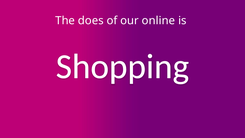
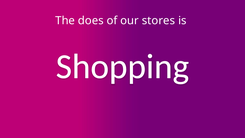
online: online -> stores (158, 21)
